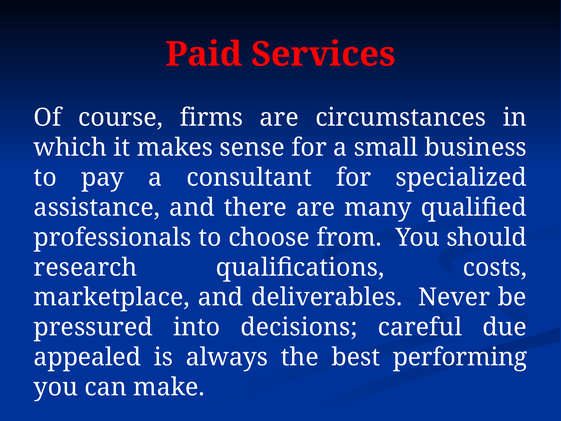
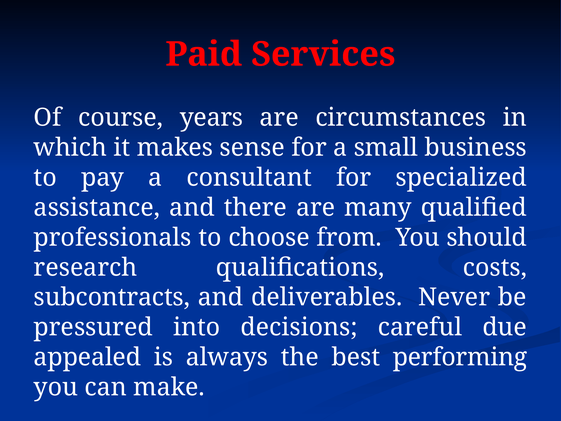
firms: firms -> years (212, 118)
marketplace: marketplace -> subcontracts (112, 297)
